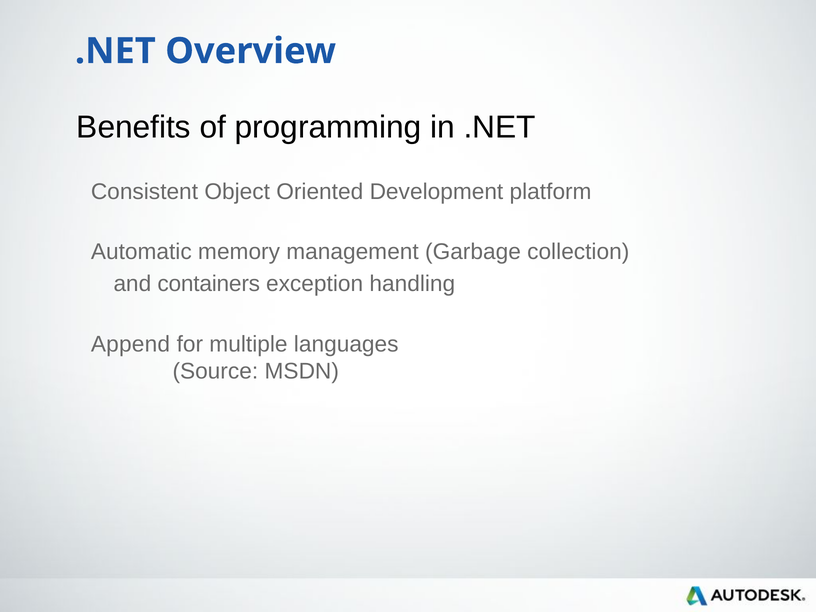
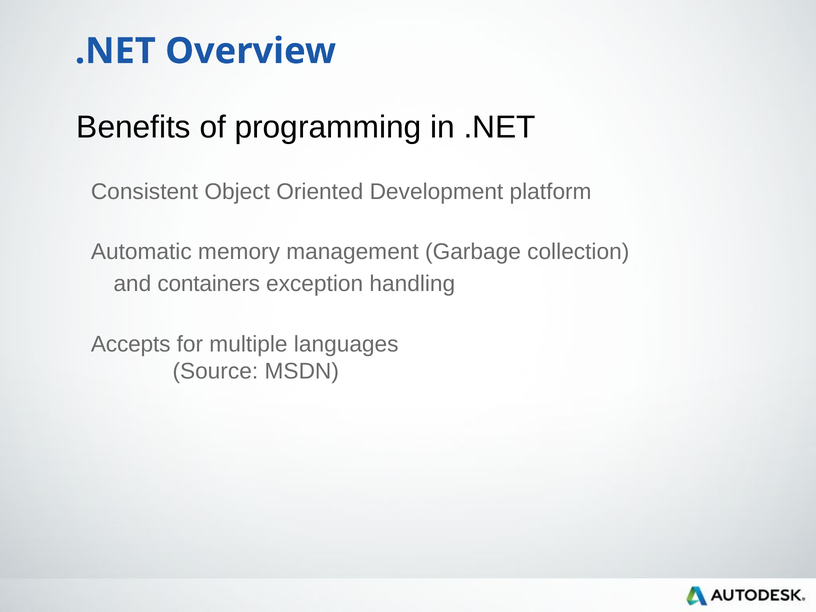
Append: Append -> Accepts (131, 344)
